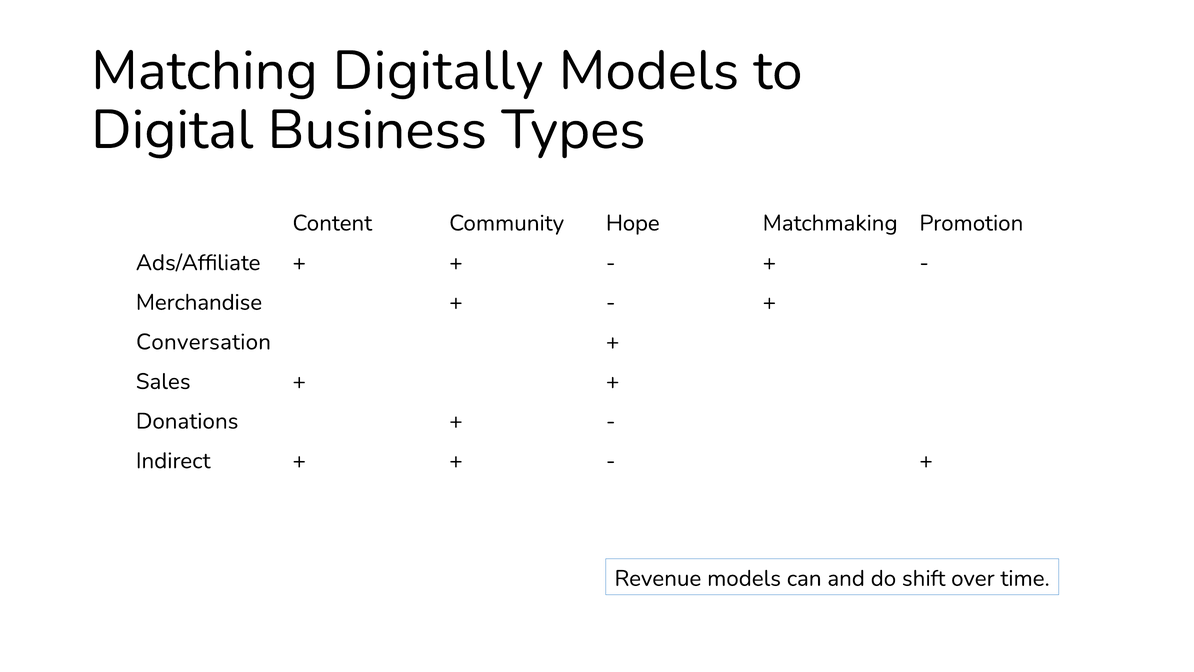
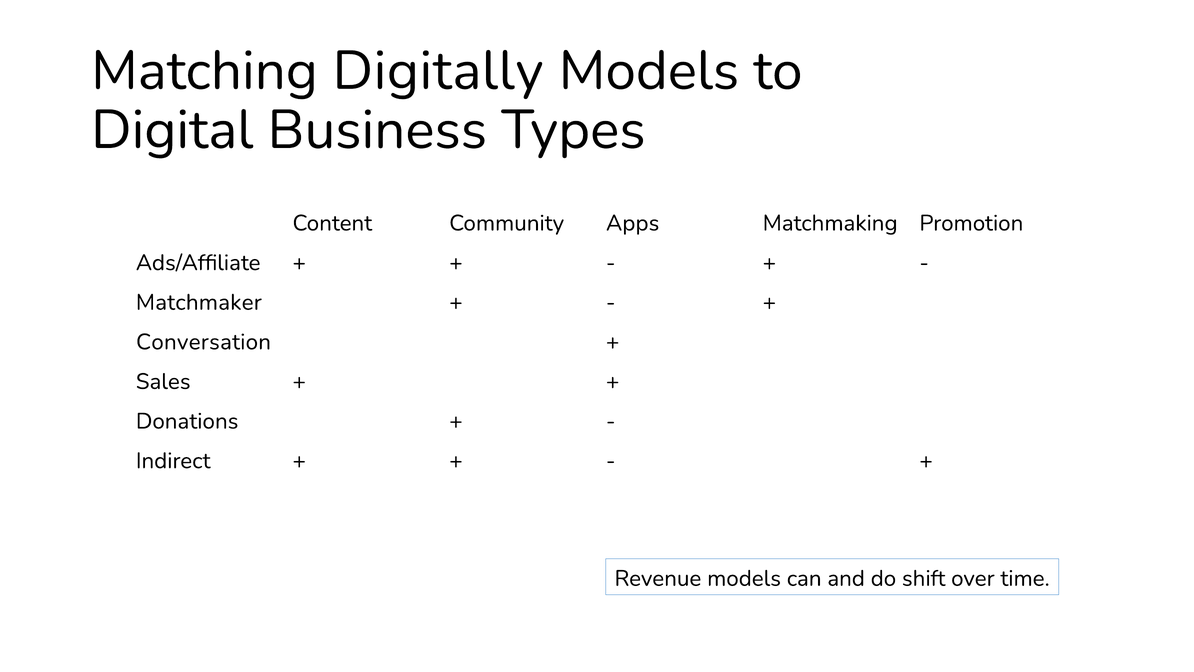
Hope: Hope -> Apps (633, 223)
Merchandise: Merchandise -> Matchmaker (199, 302)
